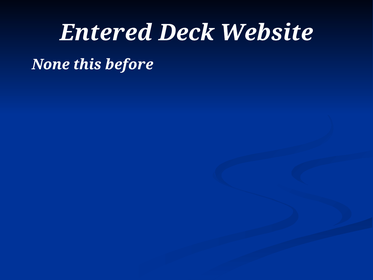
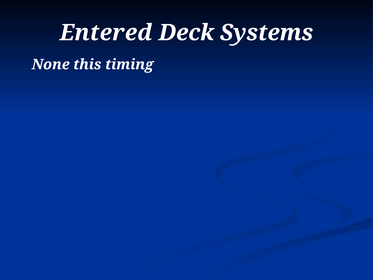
Website: Website -> Systems (267, 33)
before: before -> timing (129, 64)
